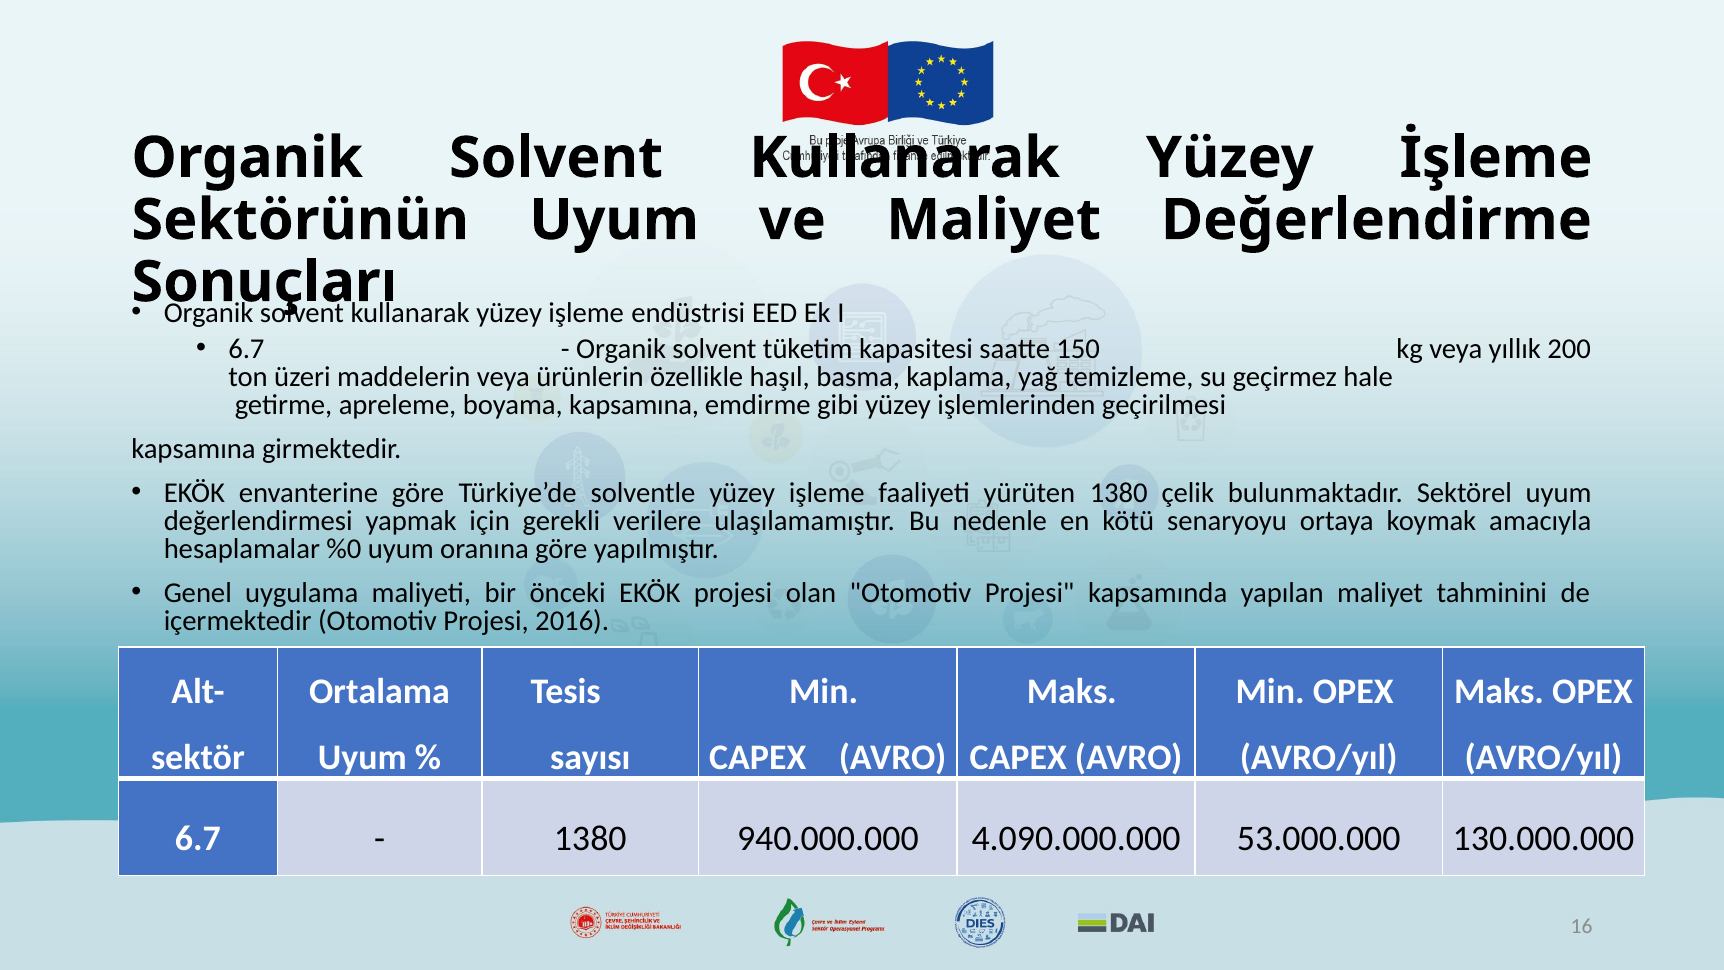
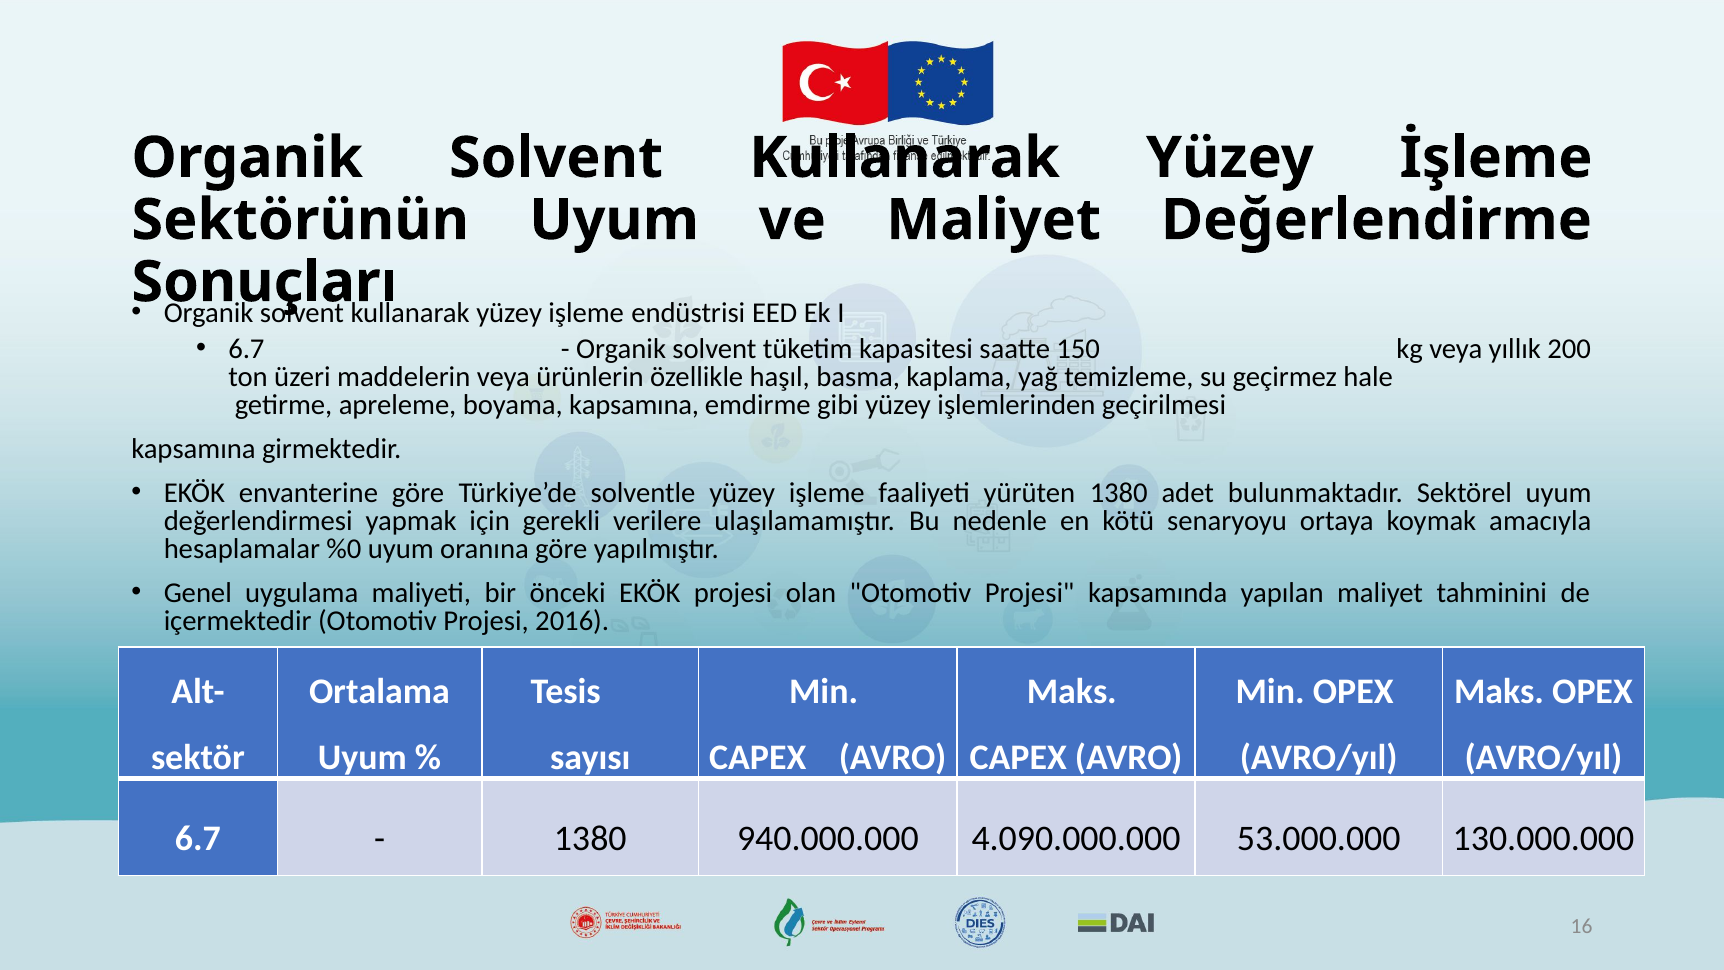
çelik: çelik -> adet (1188, 493)
